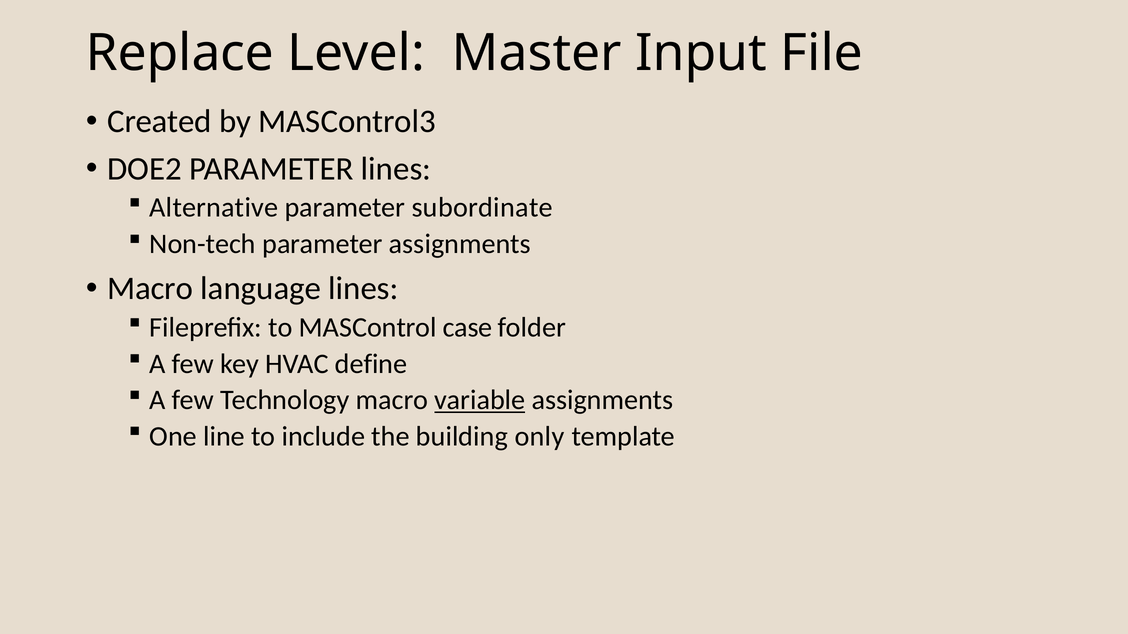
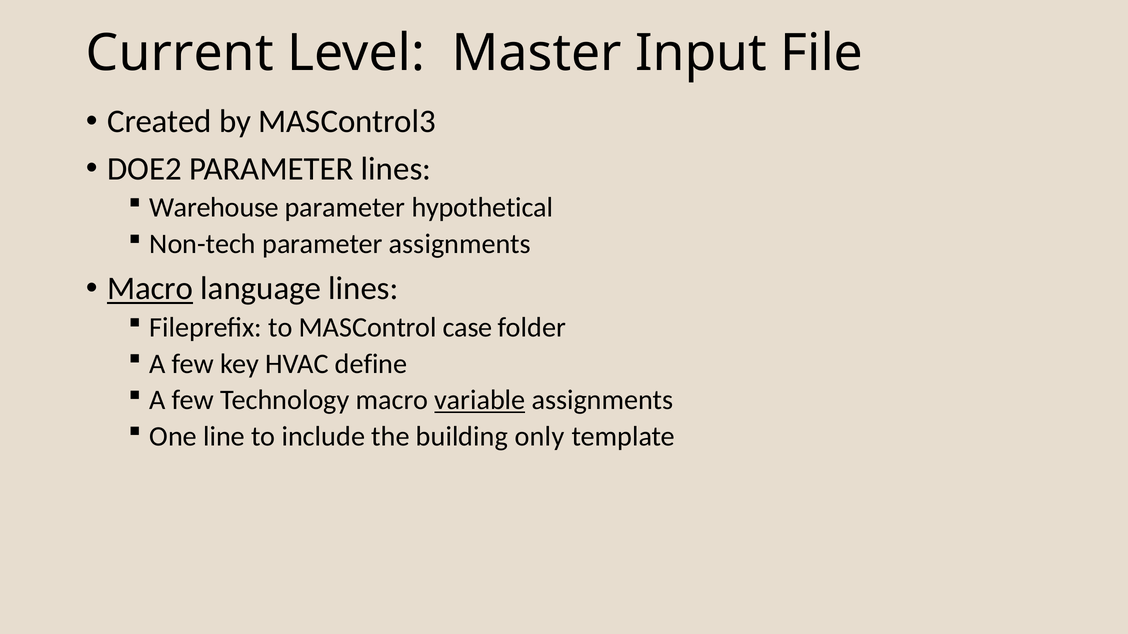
Replace: Replace -> Current (180, 53)
Alternative: Alternative -> Warehouse (214, 208)
subordinate: subordinate -> hypothetical (482, 208)
Macro underline: none -> present (150, 289)
